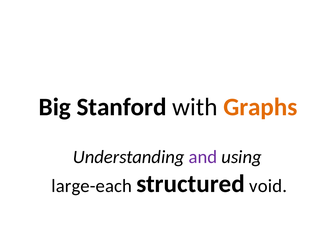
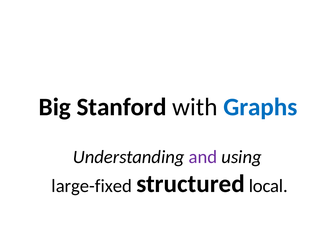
Graphs colour: orange -> blue (260, 107)
large-each: large-each -> large-fixed (92, 186)
void: void -> local (268, 186)
